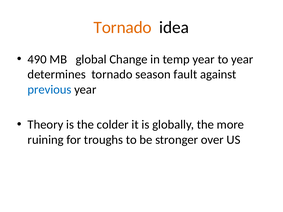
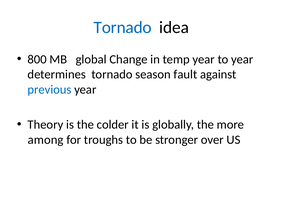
Tornado colour: orange -> blue (123, 27)
490: 490 -> 800 (37, 59)
ruining: ruining -> among (46, 140)
